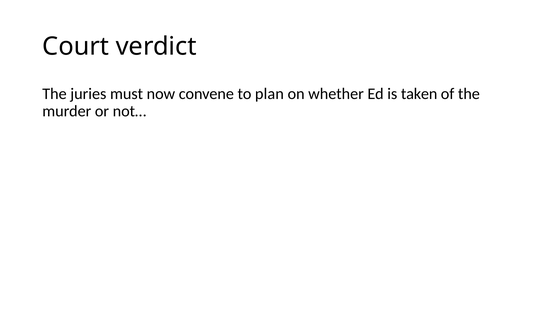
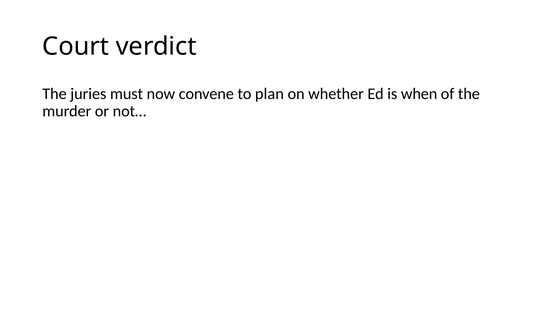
taken: taken -> when (419, 94)
